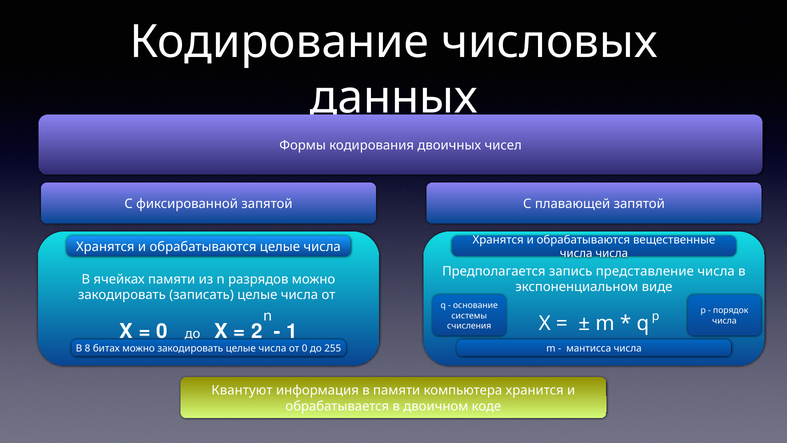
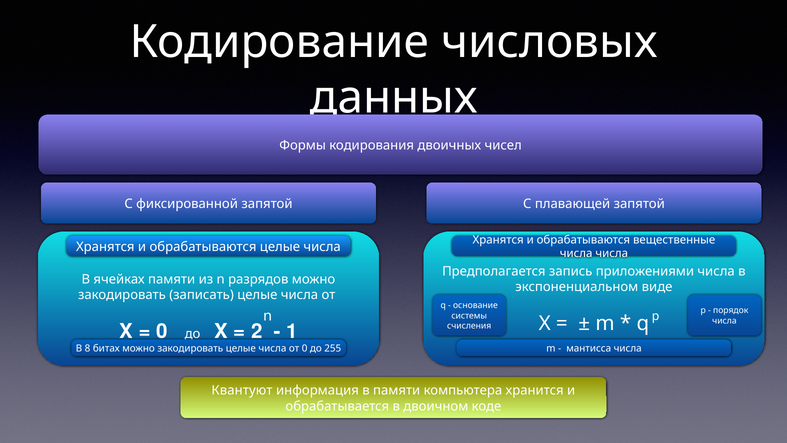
представление: представление -> приложениями (645, 271)
